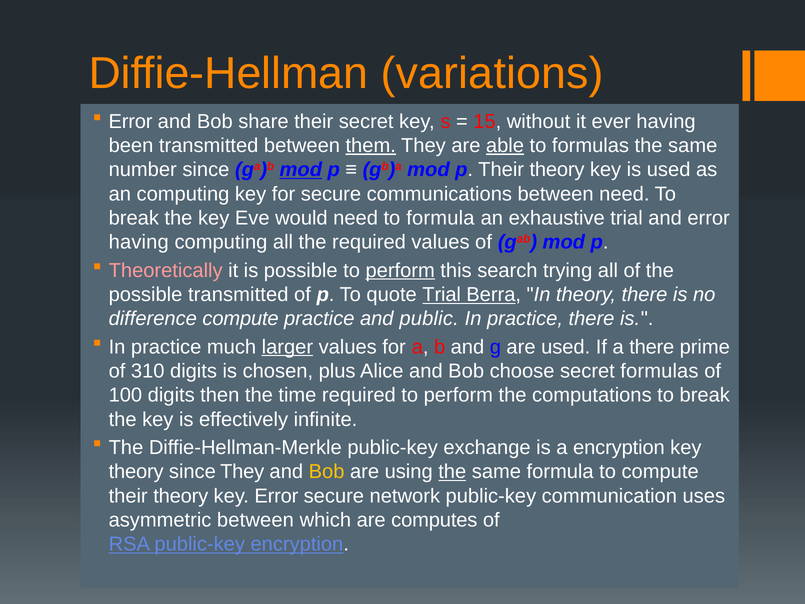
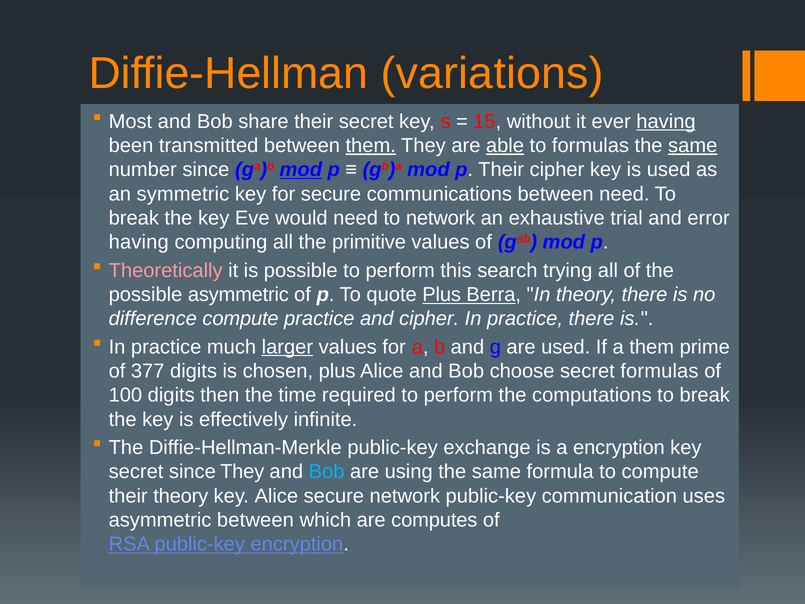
Error: Error -> Most (130, 121)
having underline: none -> present (666, 121)
same underline: none -> present (693, 146)
p Their theory: theory -> cipher (557, 170)
an computing: computing -> symmetric (183, 194)
to formula: formula -> network (441, 218)
the required: required -> primitive (369, 242)
perform underline: present -> none (400, 270)
possible transmitted: transmitted -> asymmetric (238, 294)
quote Trial: Trial -> Plus (442, 294)
and public: public -> cipher (429, 319)
a there: there -> them (652, 347)
310: 310 -> 377 (148, 371)
theory: theory -> secret (136, 472)
Bob colour: yellow -> light blue (327, 472)
the underline: present -> none (452, 472)
key Error: Error -> Alice (276, 496)
